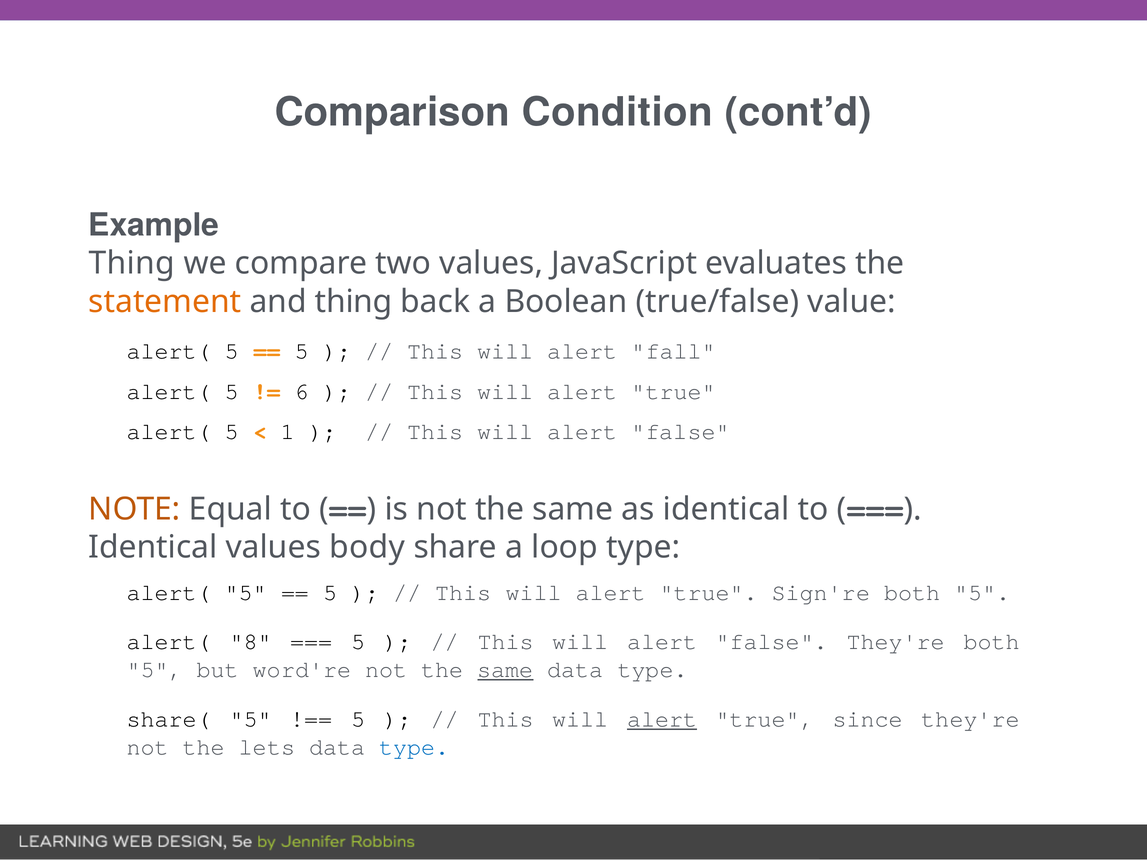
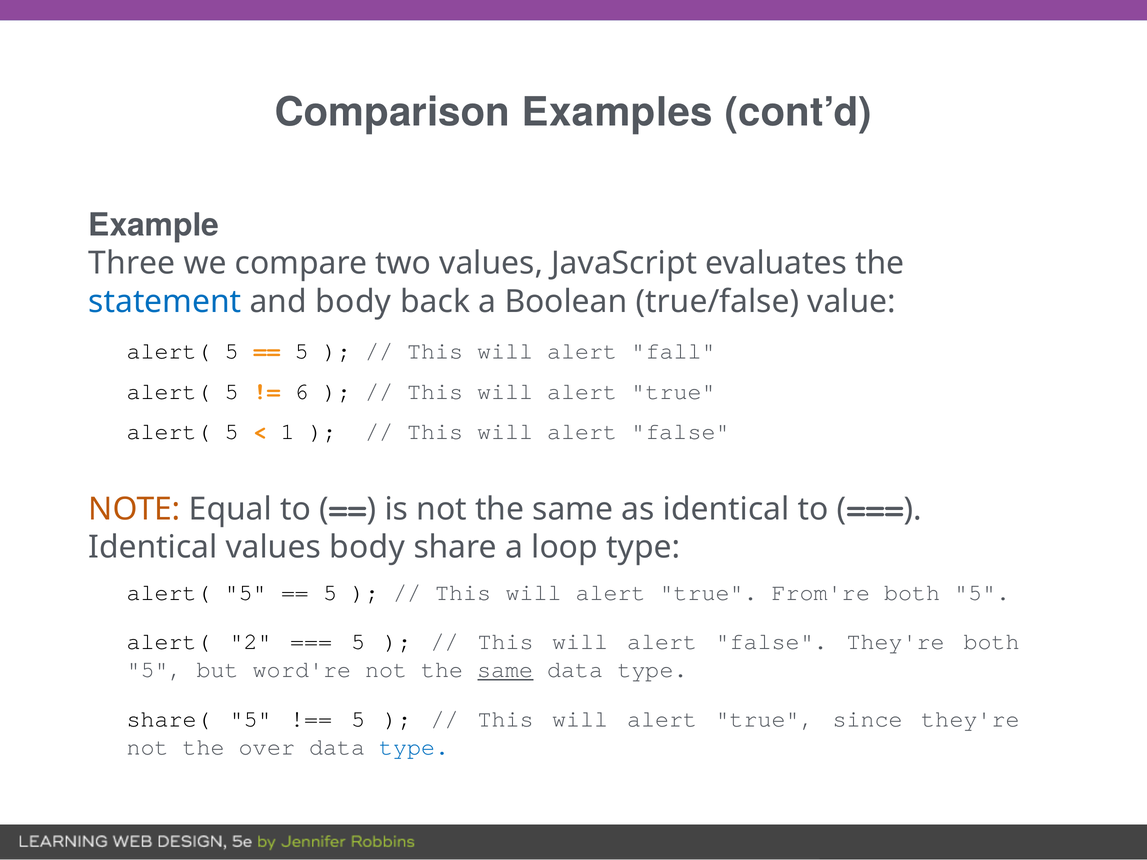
Condition: Condition -> Examples (617, 113)
Thing: Thing -> Three (132, 263)
statement colour: orange -> blue (165, 302)
and thing: thing -> body (353, 302)
Sign're: Sign're -> From're (821, 592)
8: 8 -> 2 (251, 642)
alert underline: present -> none (662, 719)
lets: lets -> over (267, 747)
